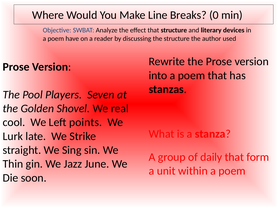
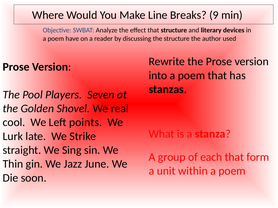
0: 0 -> 9 (214, 15)
daily: daily -> each (211, 157)
